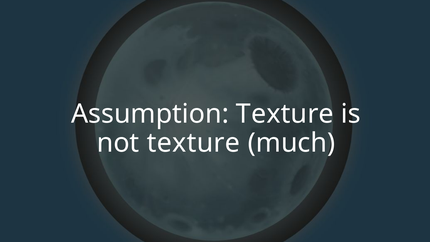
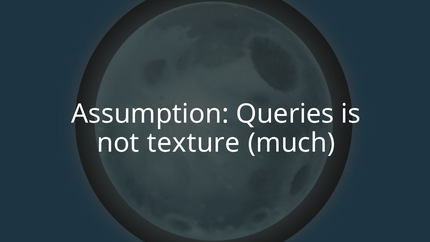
Assumption Texture: Texture -> Queries (285, 114)
